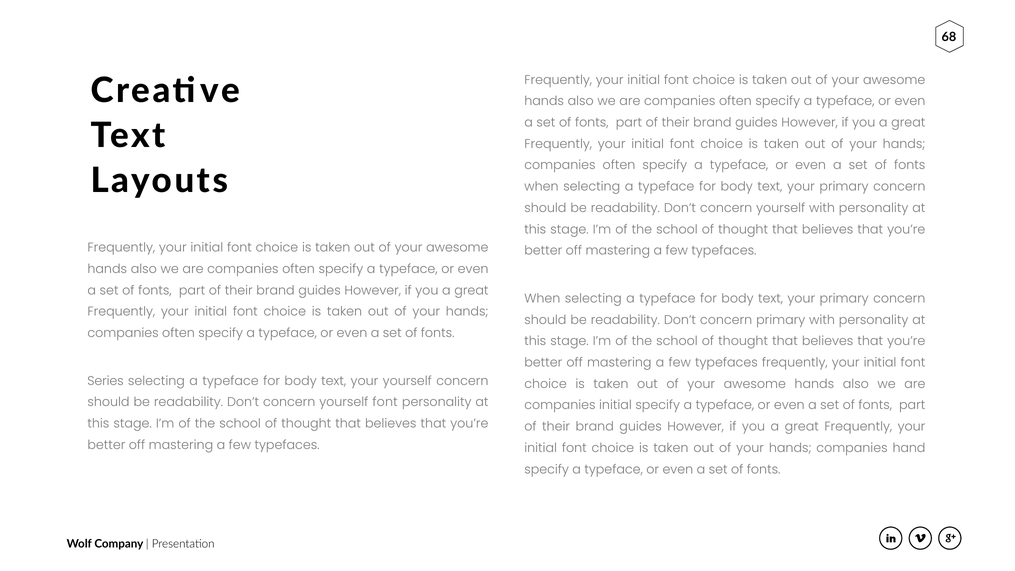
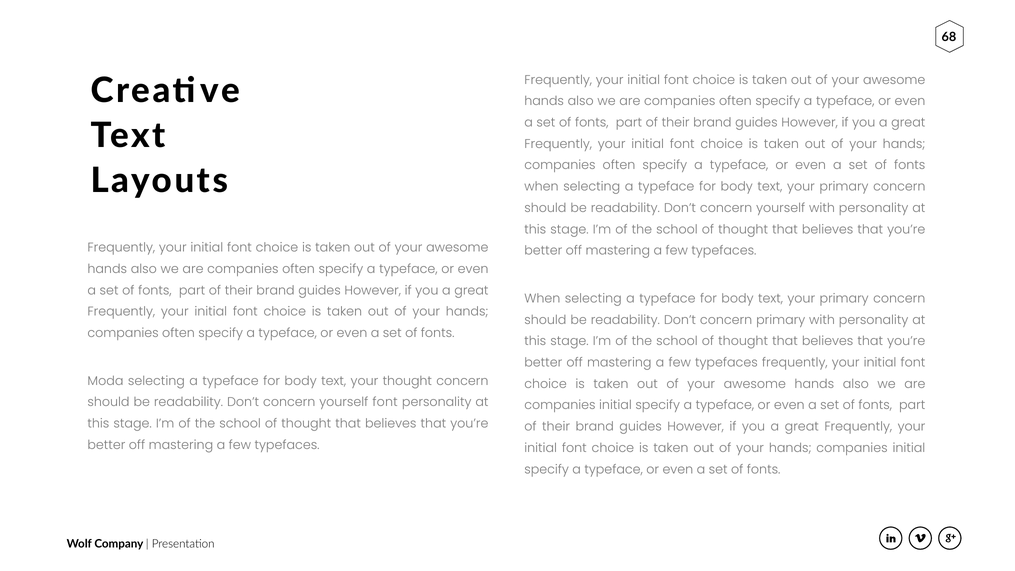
Series: Series -> Moda (105, 381)
your yourself: yourself -> thought (407, 381)
hands companies hand: hand -> initial (909, 448)
